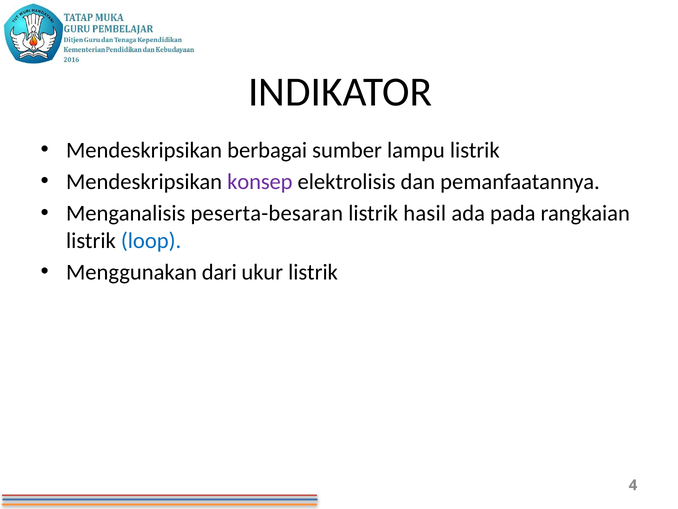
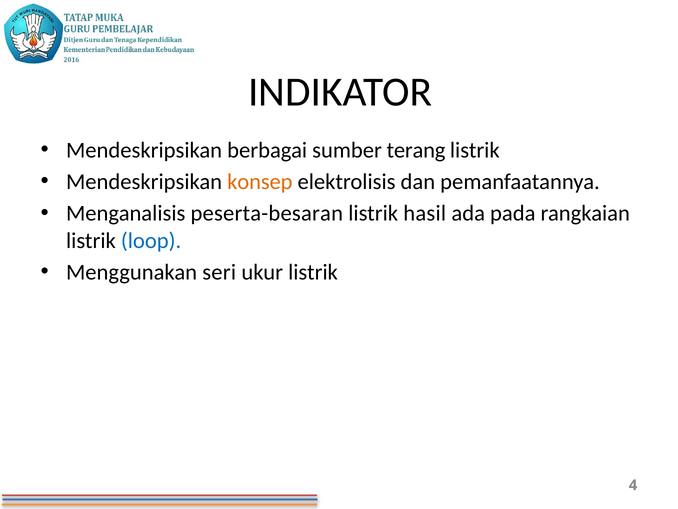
lampu: lampu -> terang (416, 150)
konsep colour: purple -> orange (260, 182)
dari: dari -> seri (219, 272)
